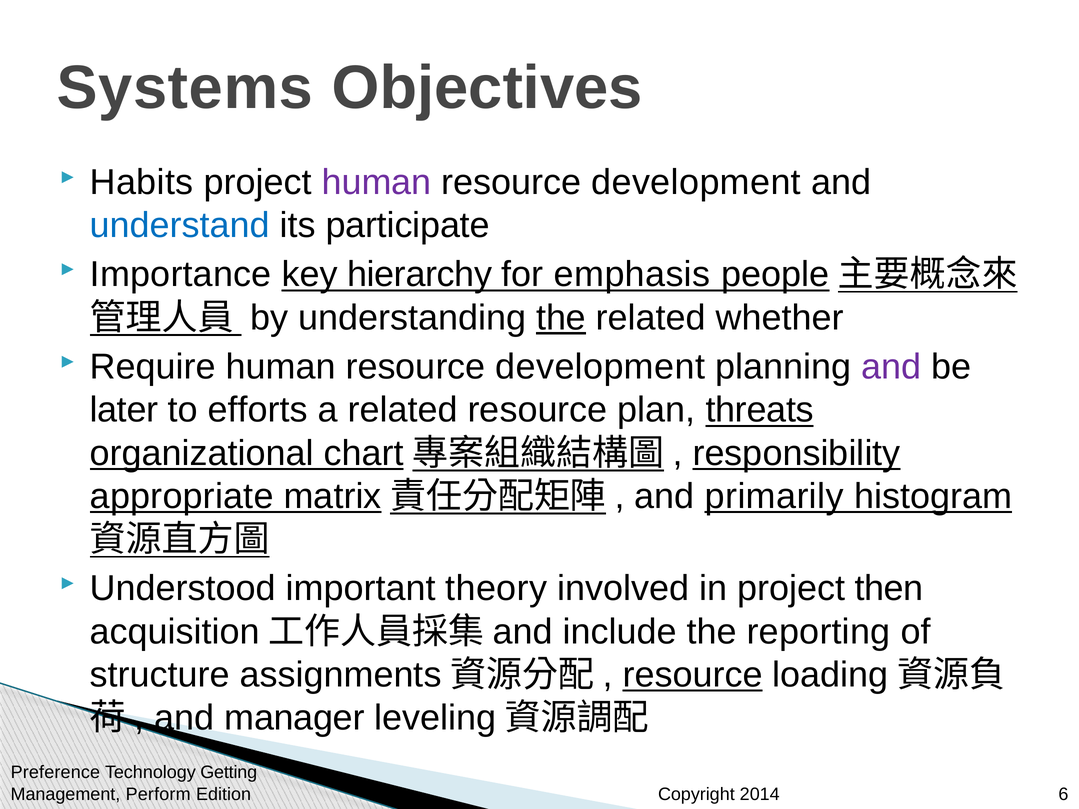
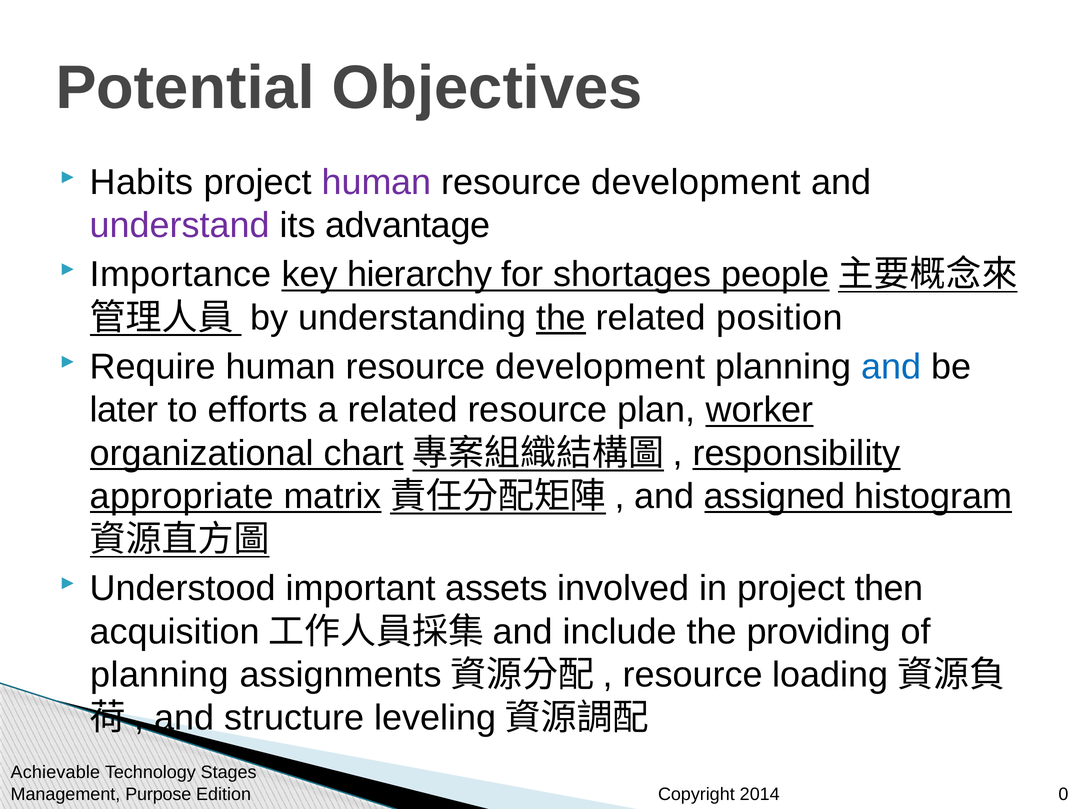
Systems: Systems -> Potential (185, 88)
understand colour: blue -> purple (180, 226)
participate: participate -> advantage (408, 226)
emphasis: emphasis -> shortages (632, 275)
whether: whether -> position (780, 318)
and colour: purple -> blue (891, 367)
threats: threats -> worker (760, 410)
primarily: primarily -> assigned (775, 496)
theory: theory -> assets (497, 589)
reporting: reporting -> providing (819, 632)
structure: structure -> planning (160, 675)
resource underline: present -> none (693, 675)
manager: manager -> structure (294, 718)
Preference: Preference -> Achievable (55, 773)
Getting: Getting -> Stages (229, 773)
Perform: Perform -> Purpose (158, 794)
6: 6 -> 0 (1063, 794)
